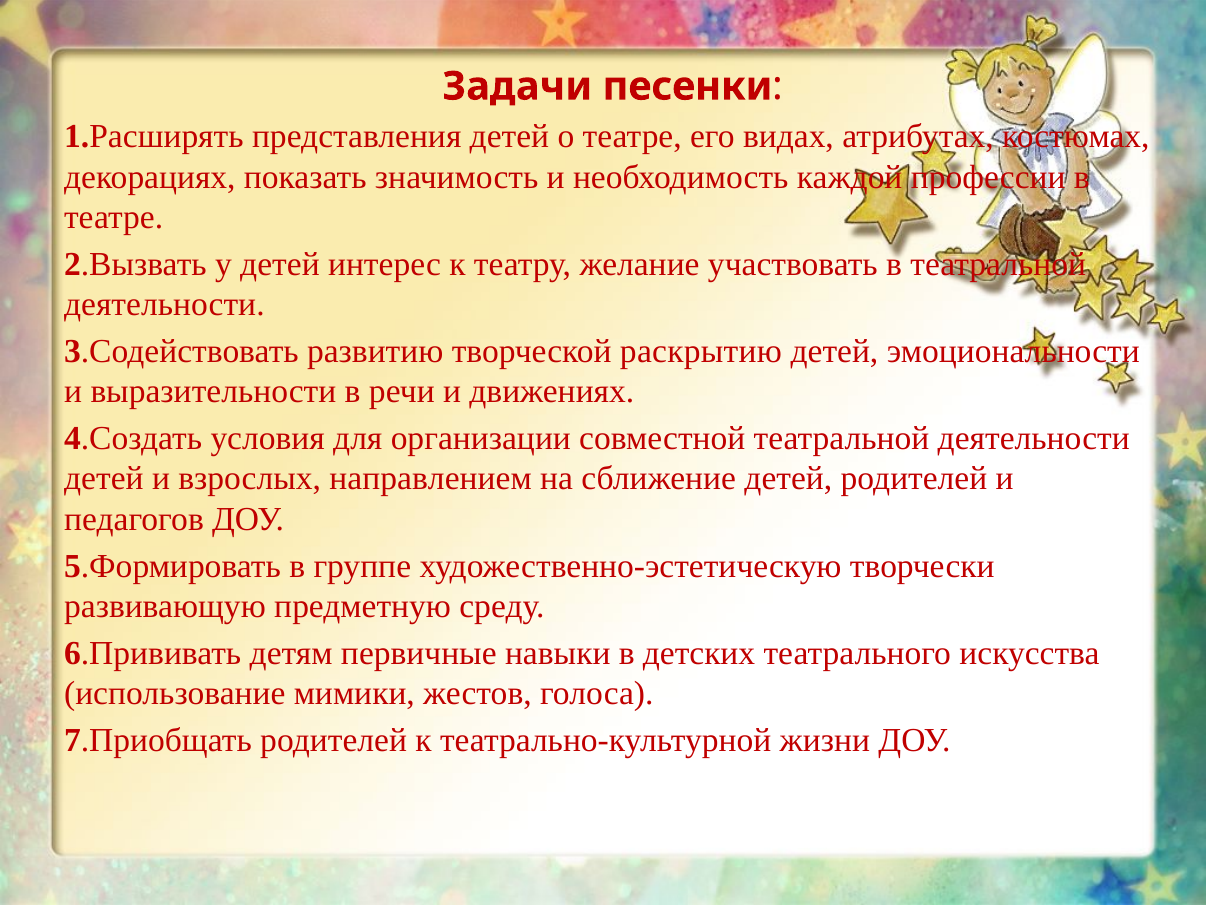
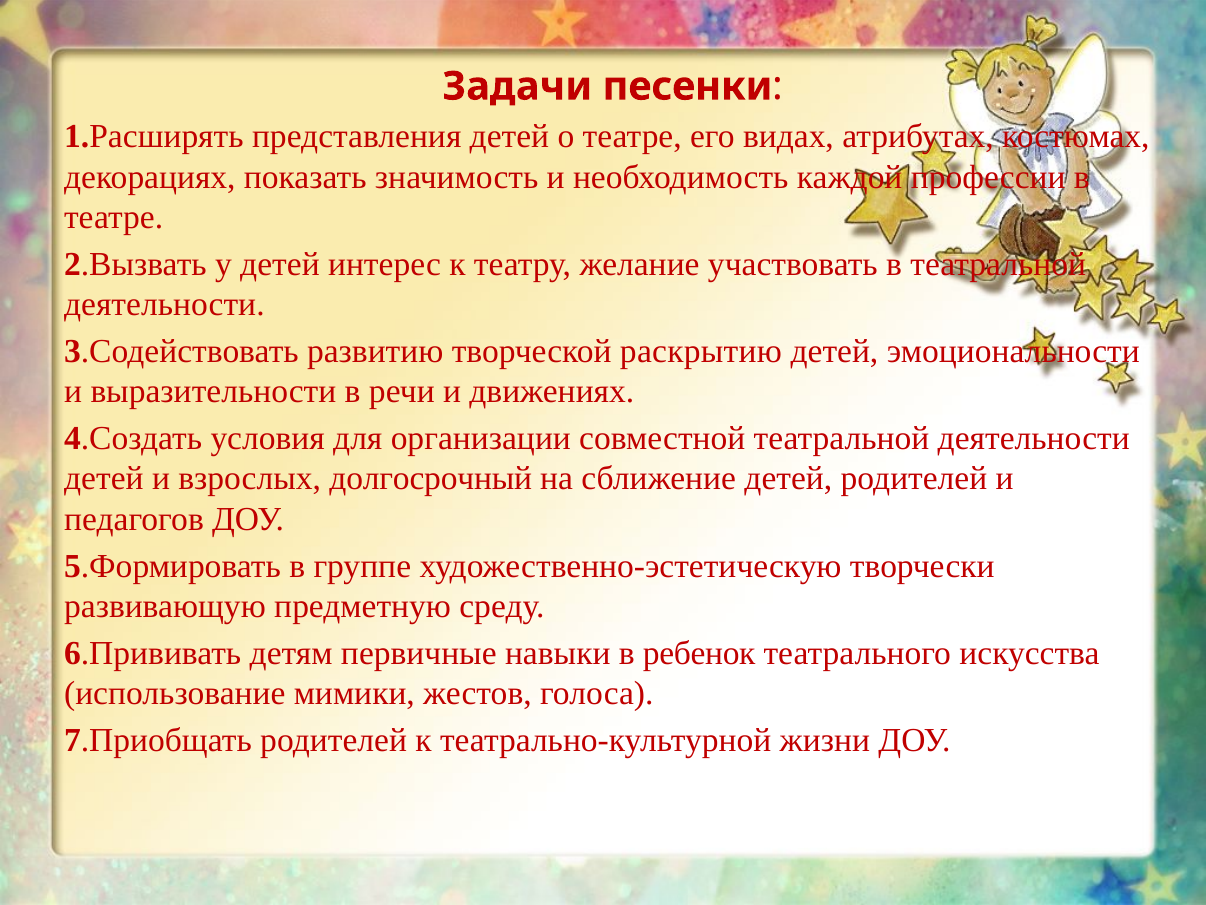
направлением: направлением -> долгосрочный (431, 479)
детских: детских -> ребенок (699, 653)
